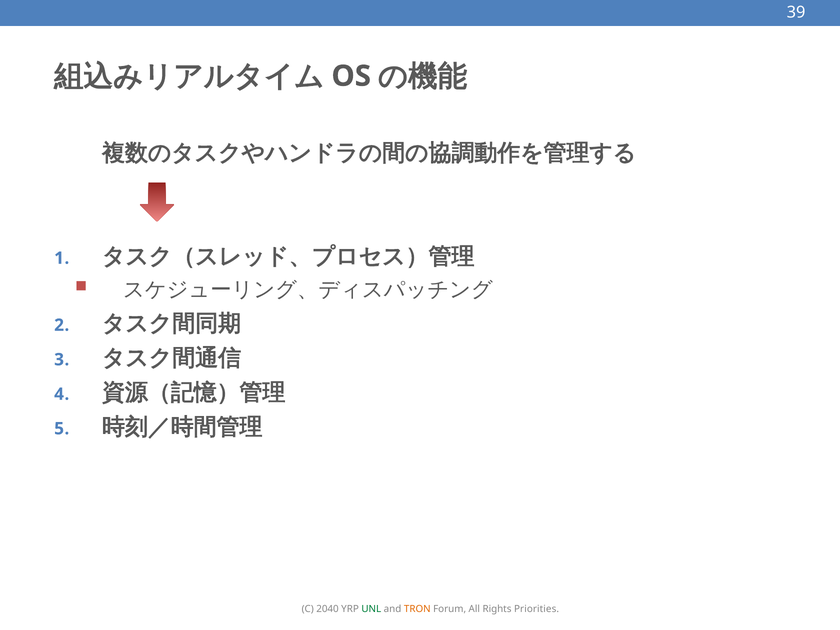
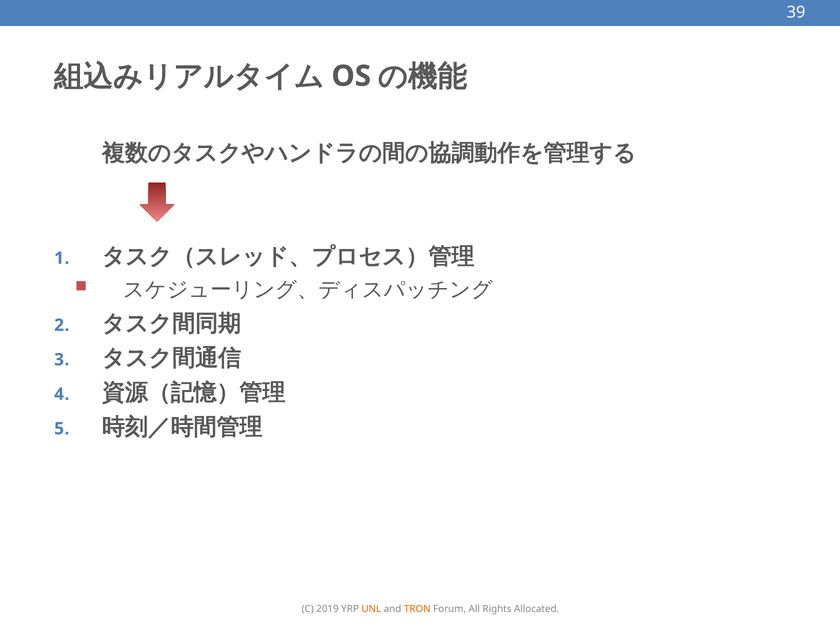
2040: 2040 -> 2019 (327, 609)
UNL colour: green -> orange (371, 609)
Priorities: Priorities -> Allocated (537, 609)
